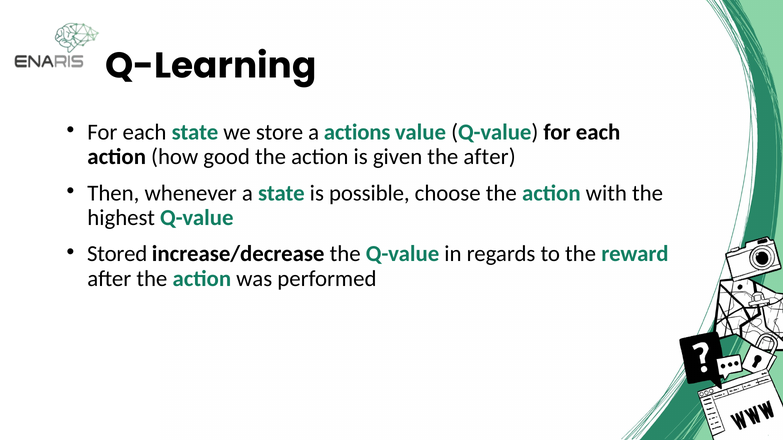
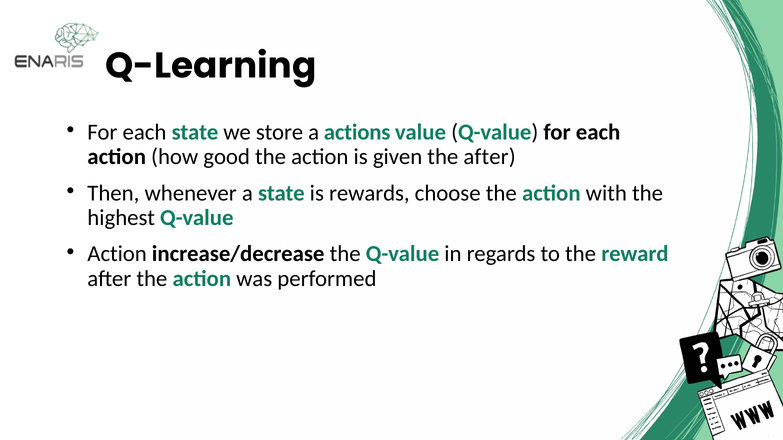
possible: possible -> rewards (369, 193)
Stored: Stored -> Action (117, 254)
